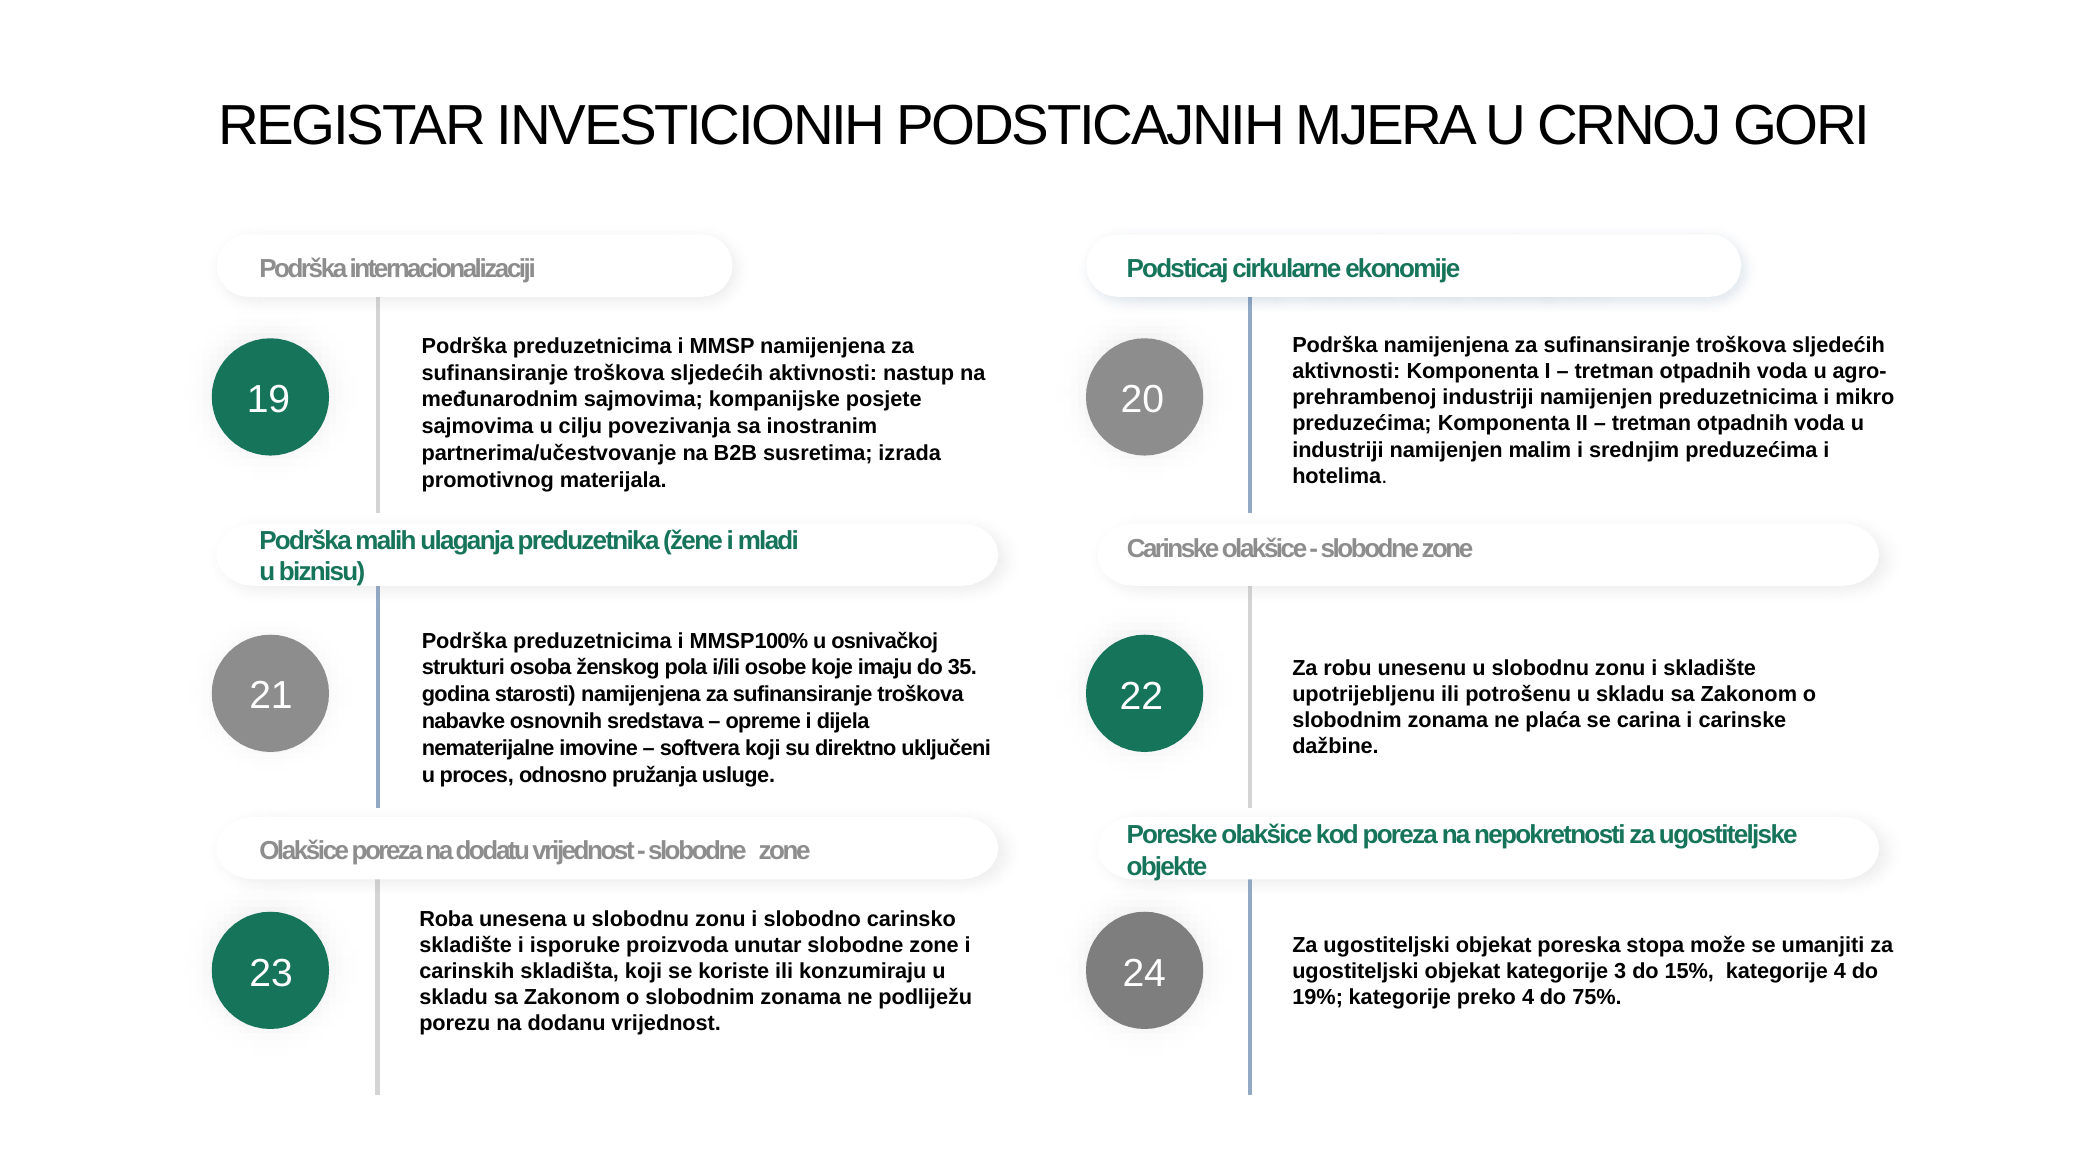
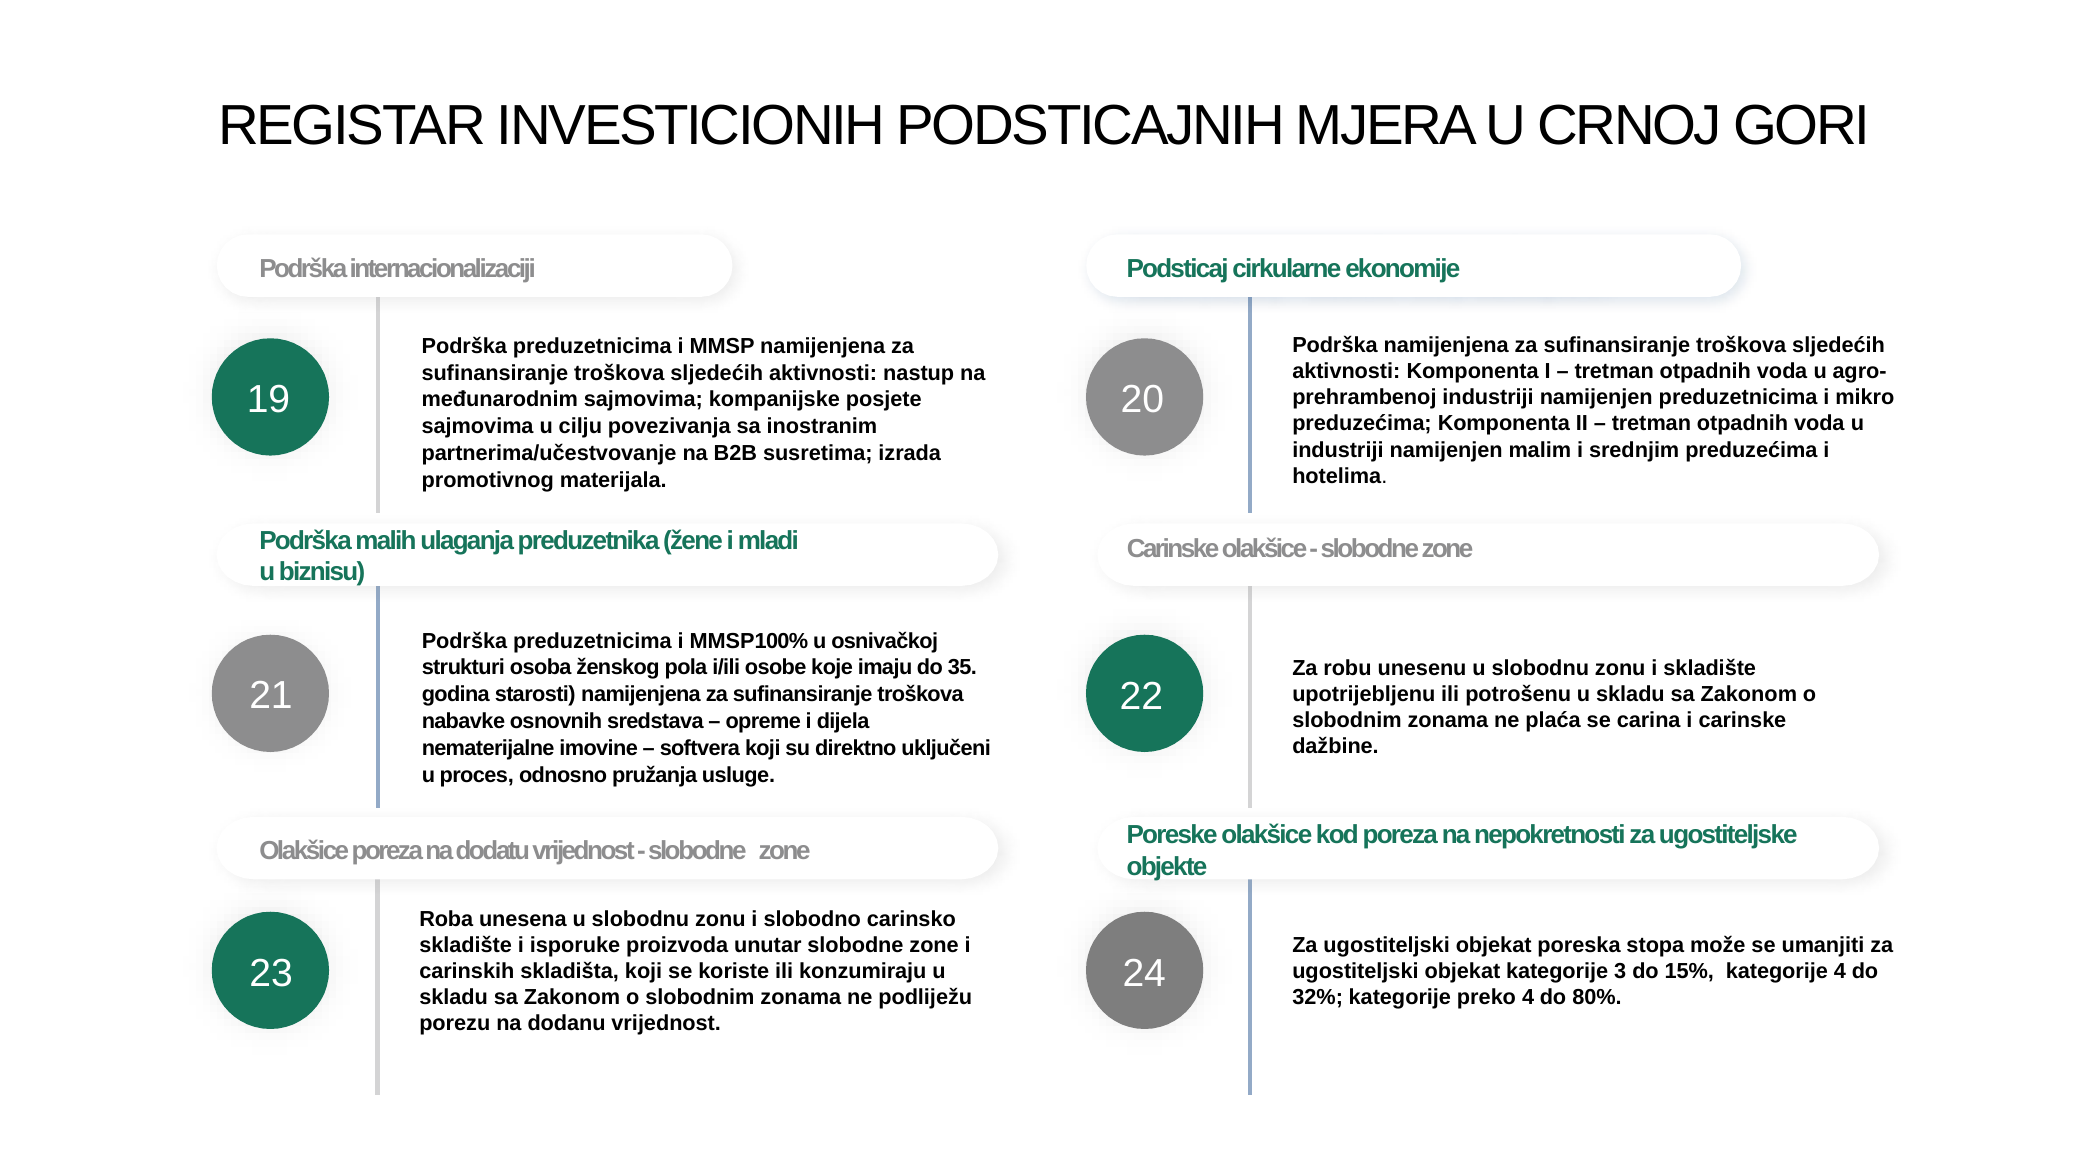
19%: 19% -> 32% (1318, 997)
75%: 75% -> 80% (1597, 997)
